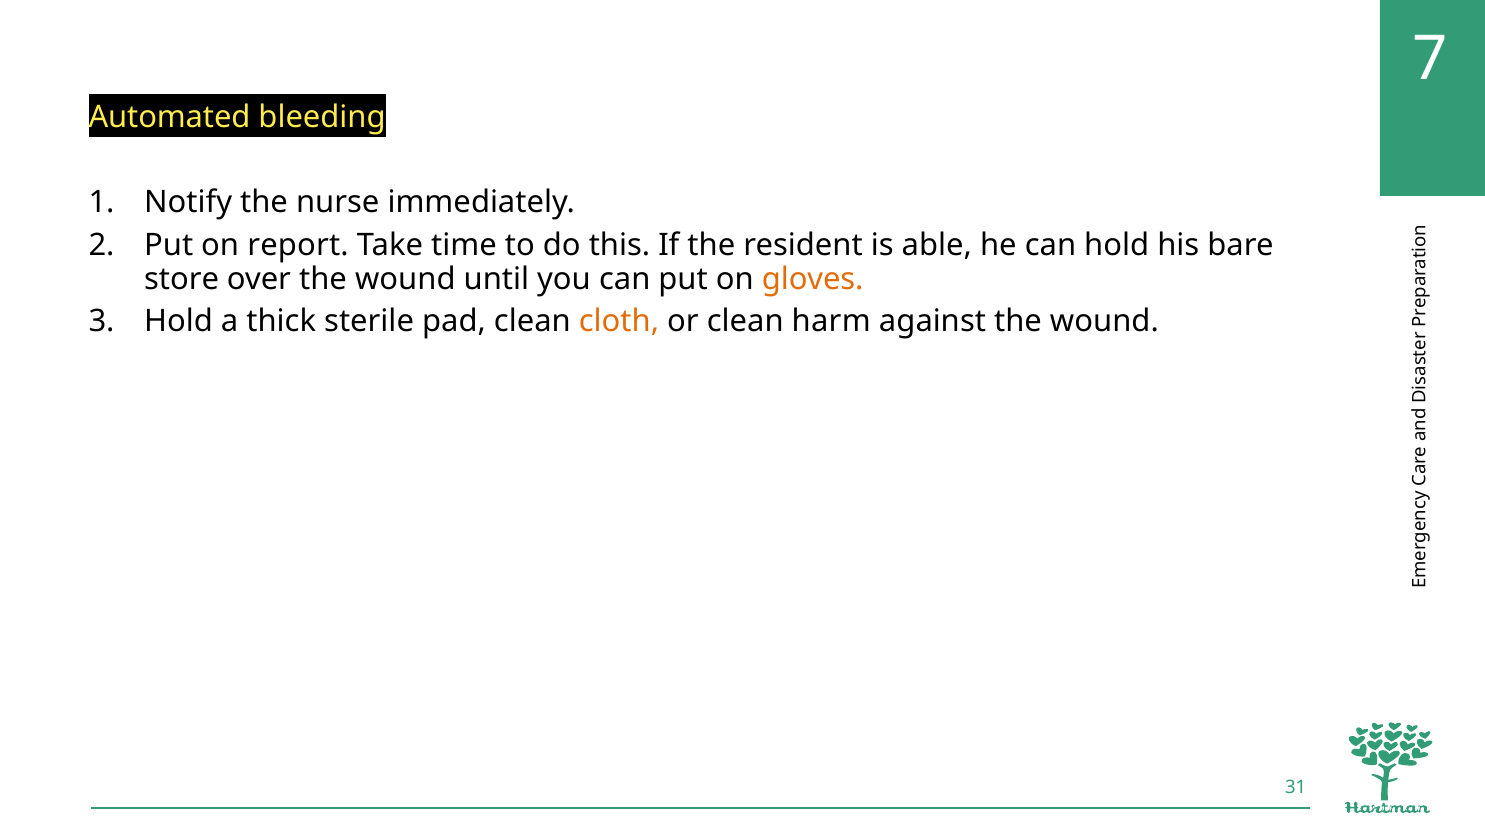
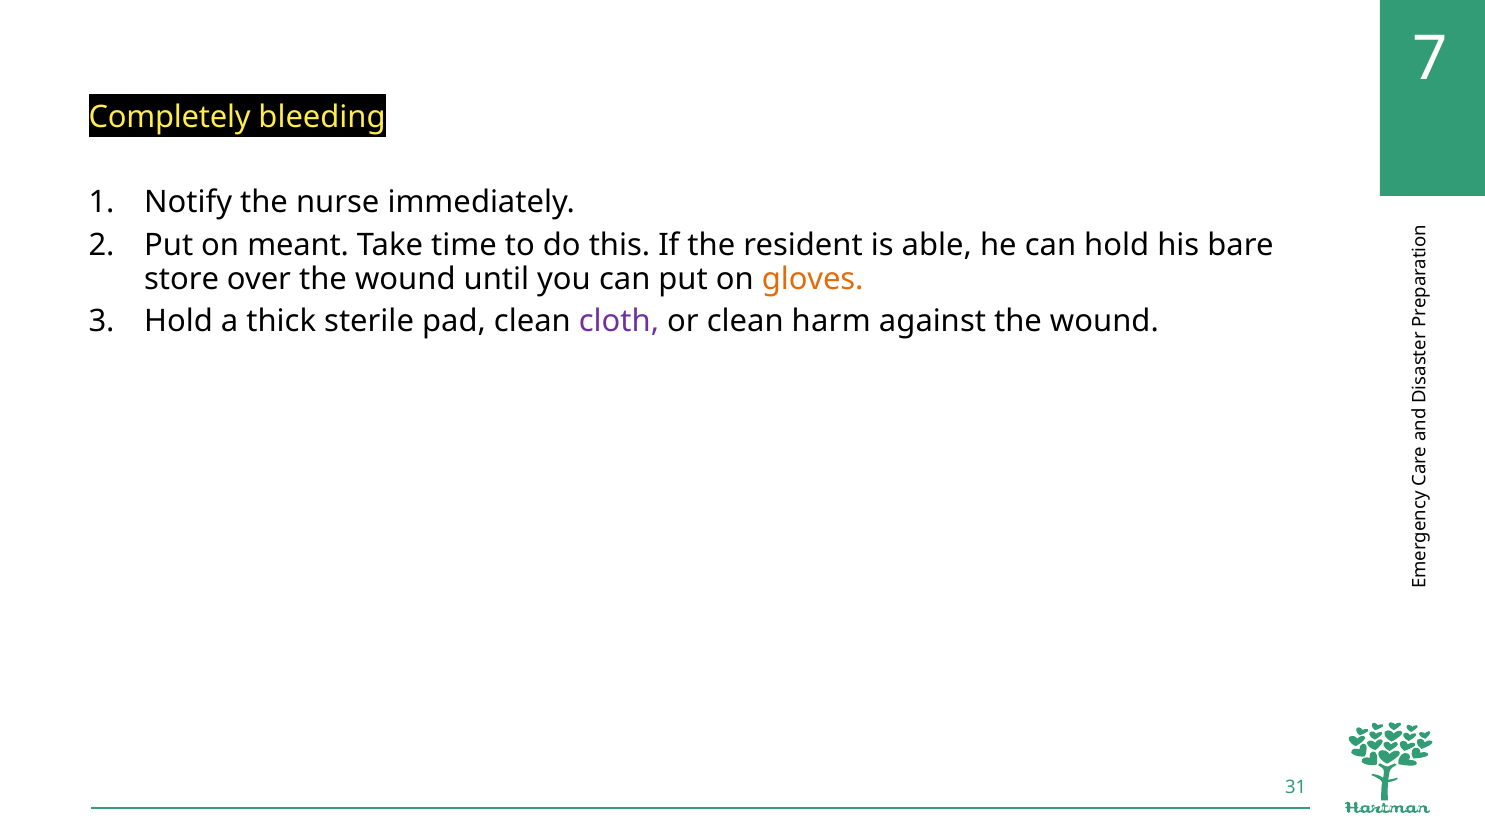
Automated: Automated -> Completely (170, 117)
report: report -> meant (298, 245)
cloth colour: orange -> purple (619, 321)
